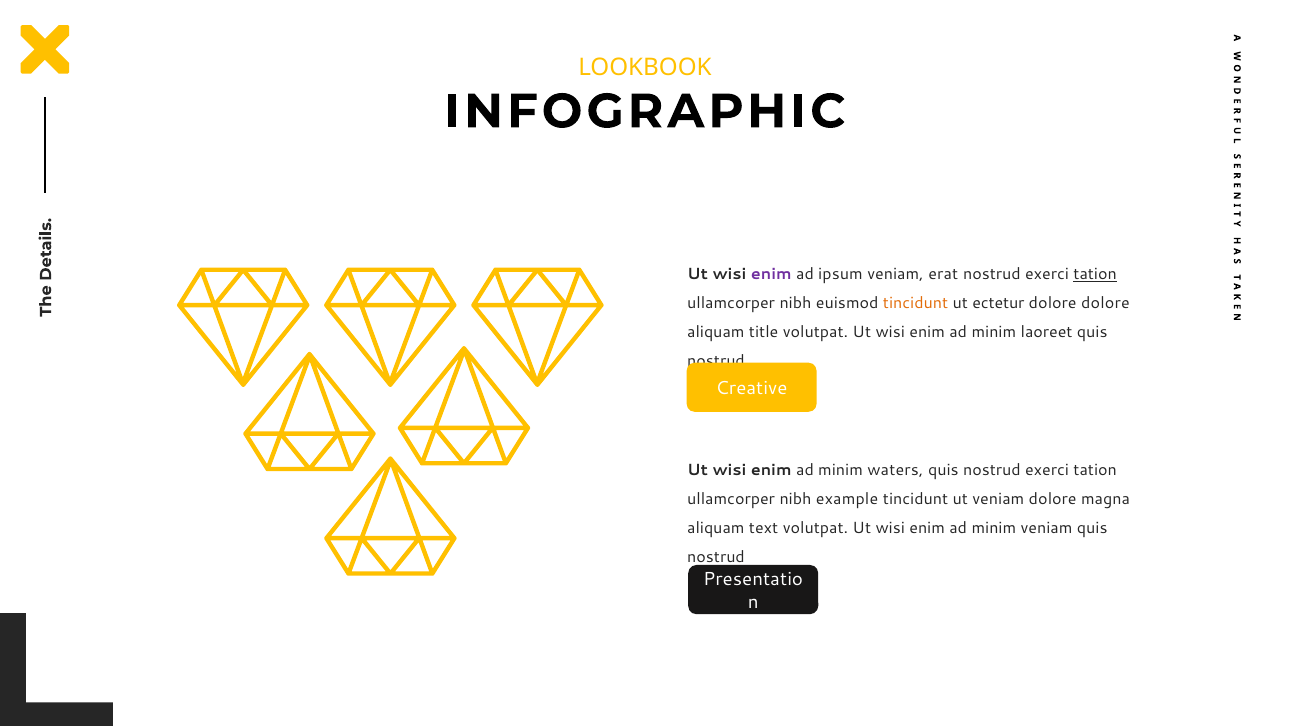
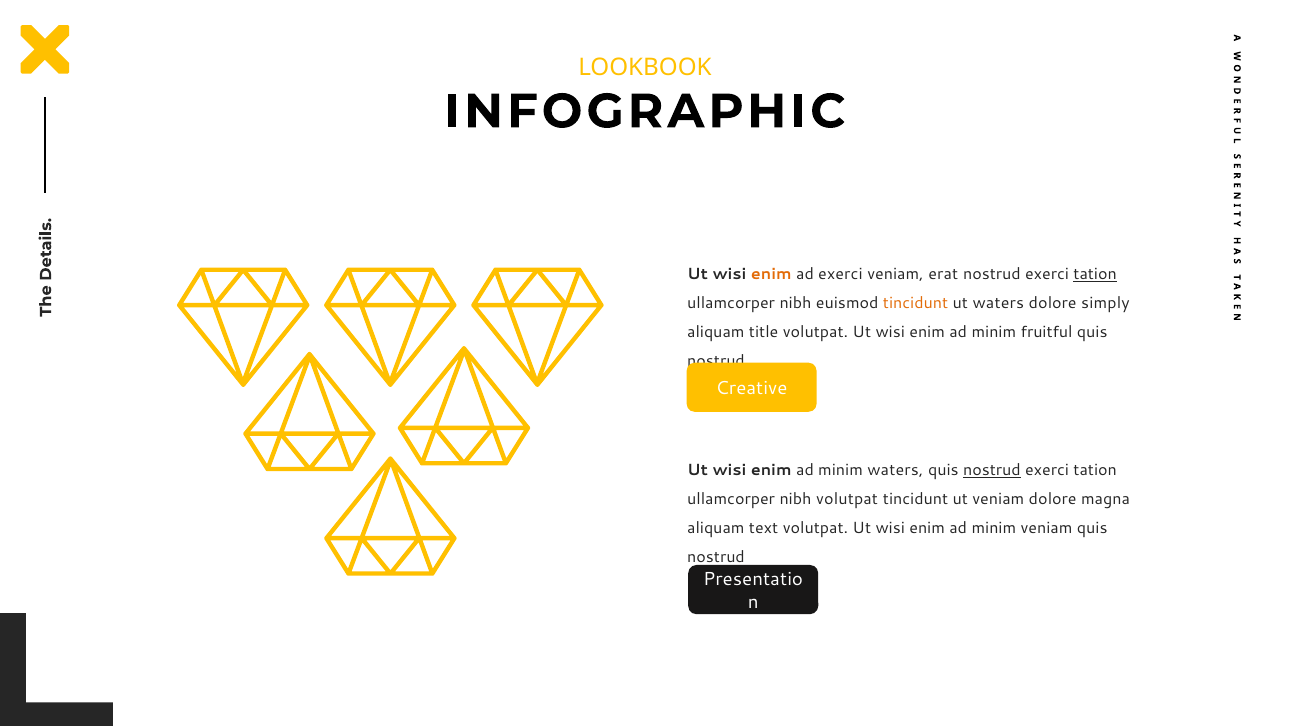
enim colour: purple -> orange (771, 274)
ad ipsum: ipsum -> exerci (840, 274)
ut ectetur: ectetur -> waters (998, 303)
dolore dolore: dolore -> simply (1105, 303)
laoreet: laoreet -> fruitful (1047, 332)
nostrud underline: none -> present (992, 470)
nibh example: example -> volutpat (847, 499)
